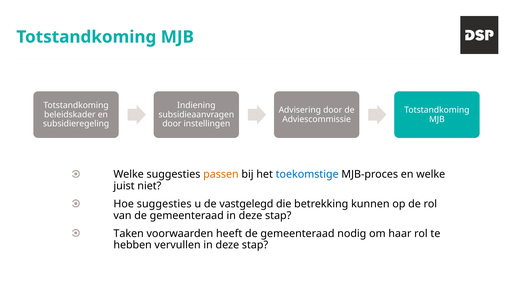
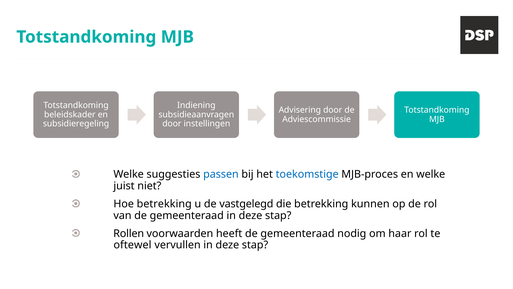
passen colour: orange -> blue (221, 174)
Hoe suggesties: suggesties -> betrekking (164, 204)
Taken: Taken -> Rollen (129, 233)
hebben: hebben -> oftewel (133, 245)
